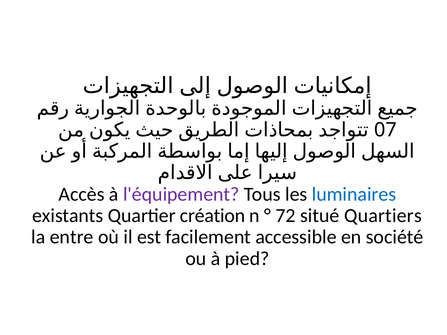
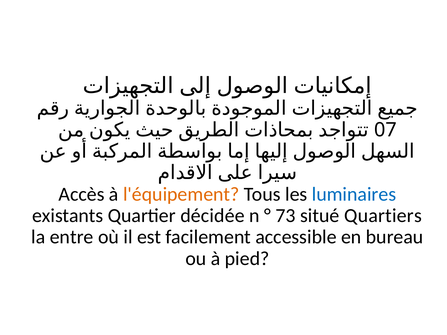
l'équipement colour: purple -> orange (181, 194)
création: création -> décidée (212, 216)
72: 72 -> 73 (285, 216)
société: société -> bureau (395, 237)
